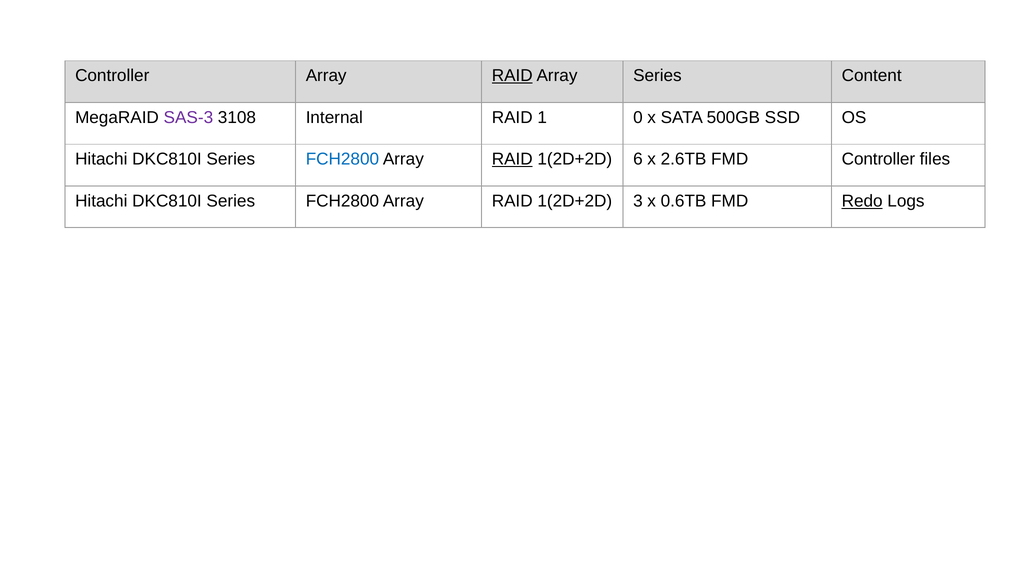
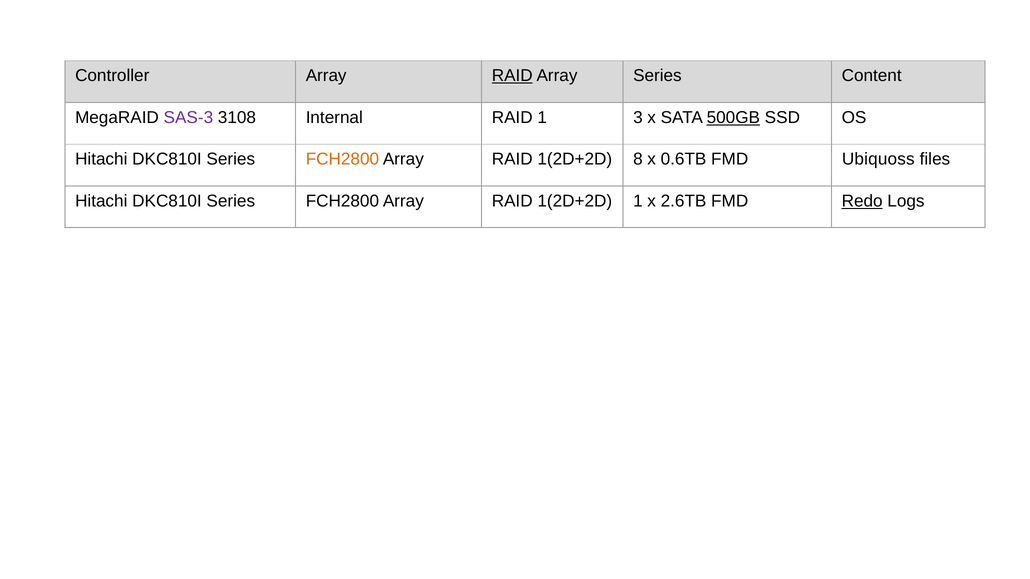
0: 0 -> 3 (638, 118)
500GB underline: none -> present (733, 118)
FCH2800 colour: blue -> orange (342, 159)
RAID underline: present -> none (512, 159)
6: 6 -> 8 (638, 159)
2.6TB: 2.6TB -> 0.6TB (684, 159)
FMD Controller: Controller -> Ubiquoss (878, 159)
1(2D+2D 3: 3 -> 1 (638, 201)
0.6TB: 0.6TB -> 2.6TB (684, 201)
